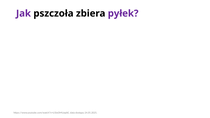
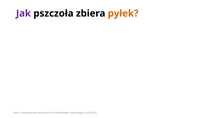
pyłek colour: purple -> orange (123, 13)
